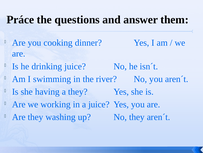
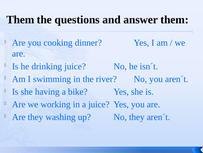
Práce: Práce -> Them (20, 20)
a they: they -> bike (78, 91)
